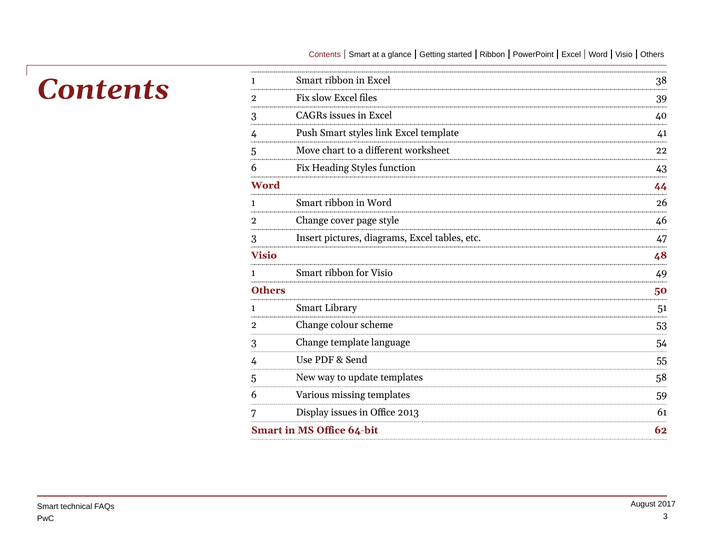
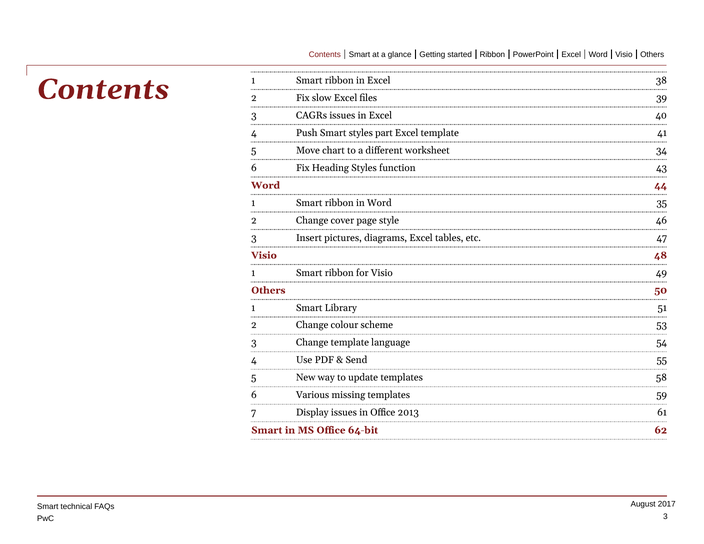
link: link -> part (384, 133)
22: 22 -> 34 (662, 150)
26: 26 -> 35 (662, 203)
